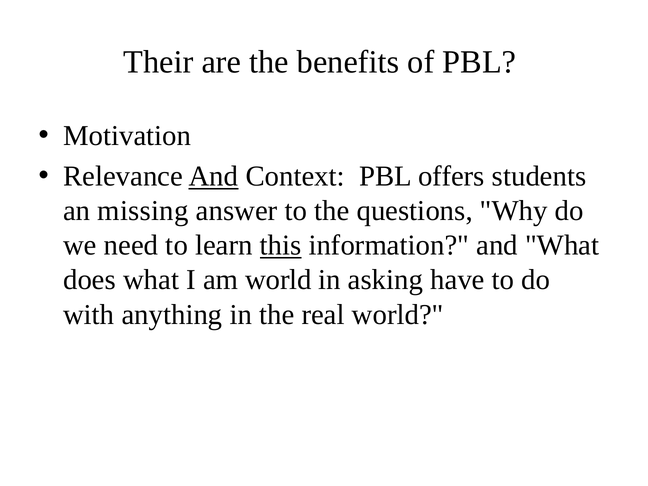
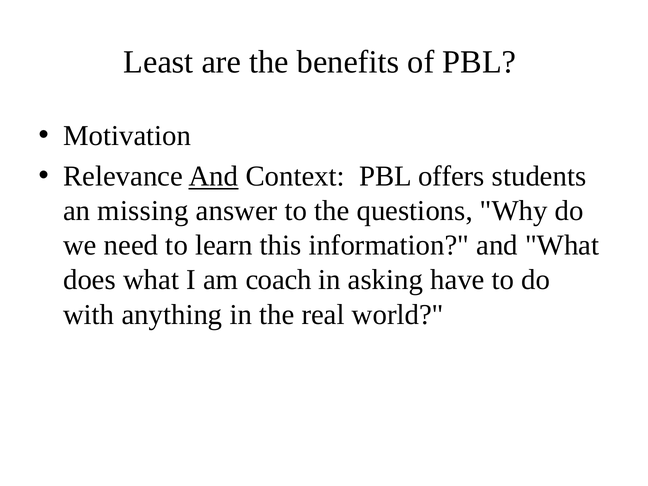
Their: Their -> Least (158, 62)
this underline: present -> none (281, 245)
am world: world -> coach (278, 280)
